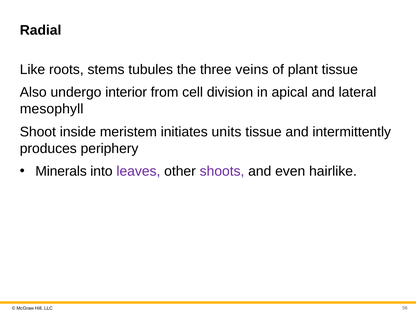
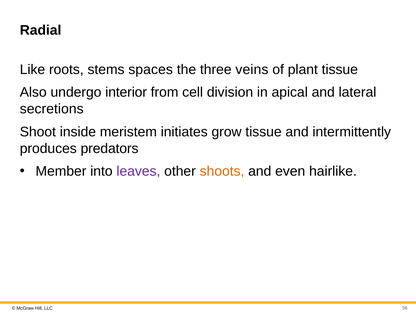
tubules: tubules -> spaces (151, 69)
mesophyll: mesophyll -> secretions (52, 109)
units: units -> grow (227, 132)
periphery: periphery -> predators (110, 148)
Minerals: Minerals -> Member (61, 171)
shoots colour: purple -> orange (222, 171)
